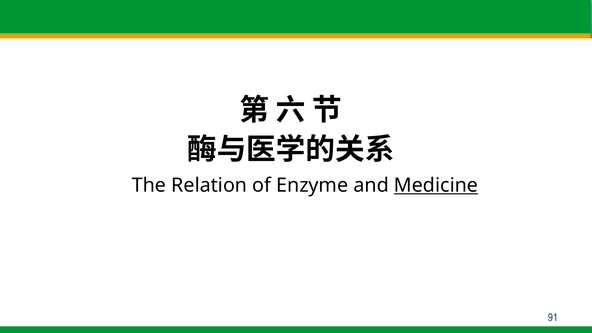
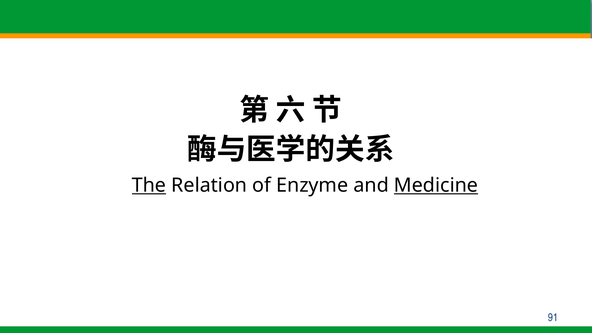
The underline: none -> present (149, 185)
